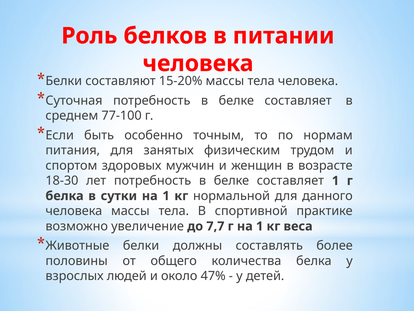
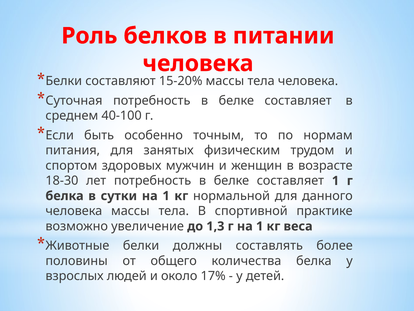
77-100: 77-100 -> 40-100 (122, 116)
7,7: 7,7 -> 1,3 (215, 226)
47%: 47% -> 17% (213, 276)
